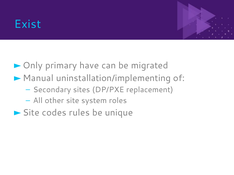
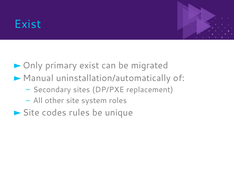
primary have: have -> exist (89, 66)
uninstallation/implementing: uninstallation/implementing -> uninstallation/automatically (113, 78)
